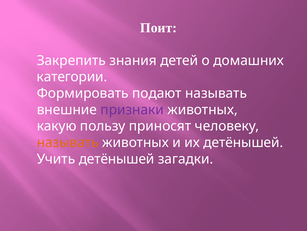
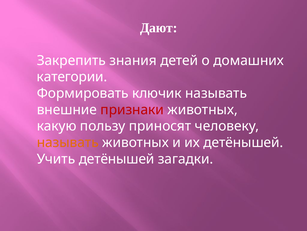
Поит: Поит -> Дают (159, 28)
подают: подают -> ключик (157, 93)
признаки colour: purple -> red (132, 109)
